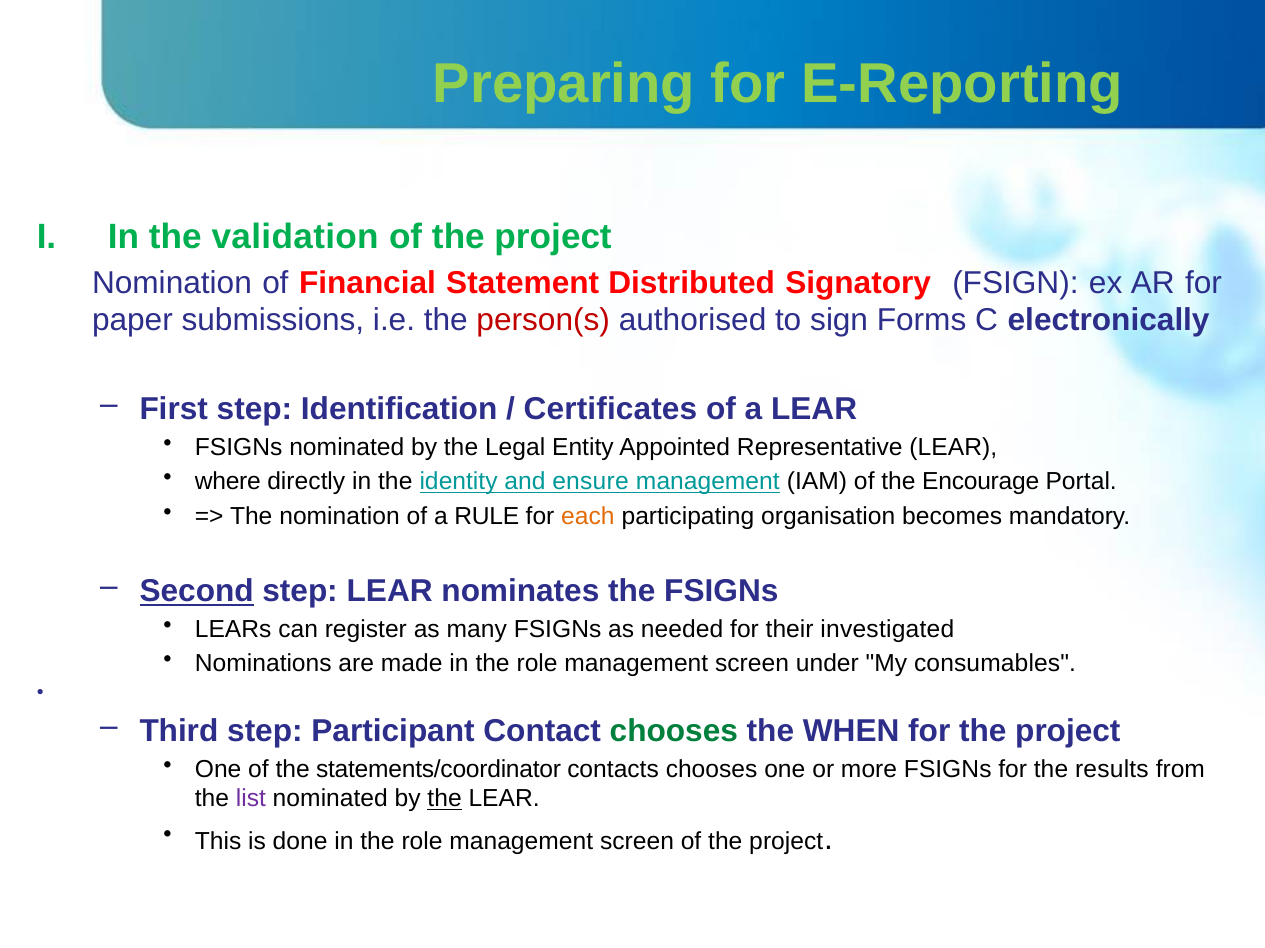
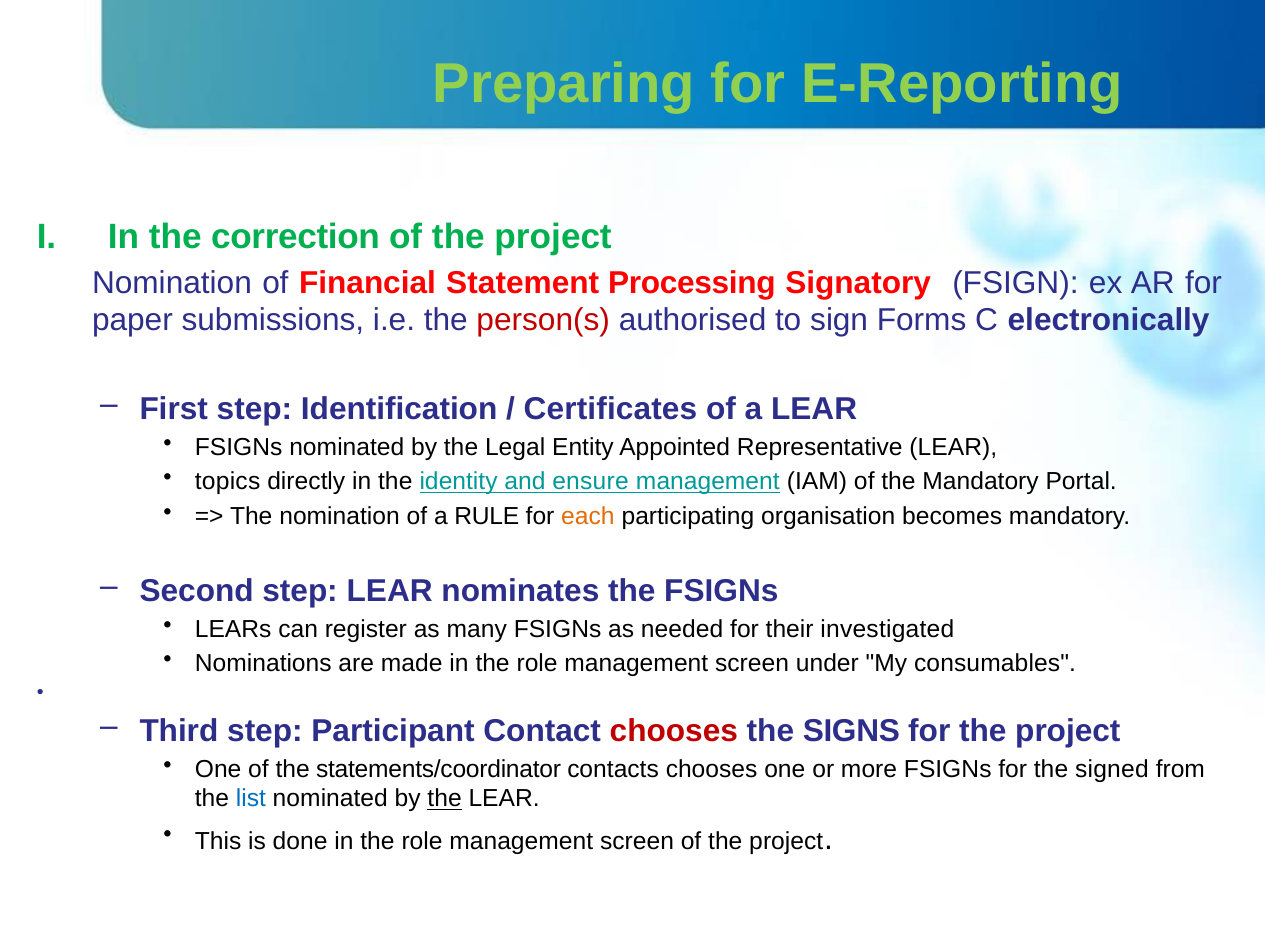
validation: validation -> correction (295, 237)
Distributed: Distributed -> Processing (692, 283)
where: where -> topics (228, 482)
the Encourage: Encourage -> Mandatory (981, 482)
Second underline: present -> none (197, 591)
chooses colour: green -> red (674, 732)
WHEN: WHEN -> SIGNS (851, 732)
results: results -> signed (1112, 770)
list colour: purple -> blue (251, 799)
